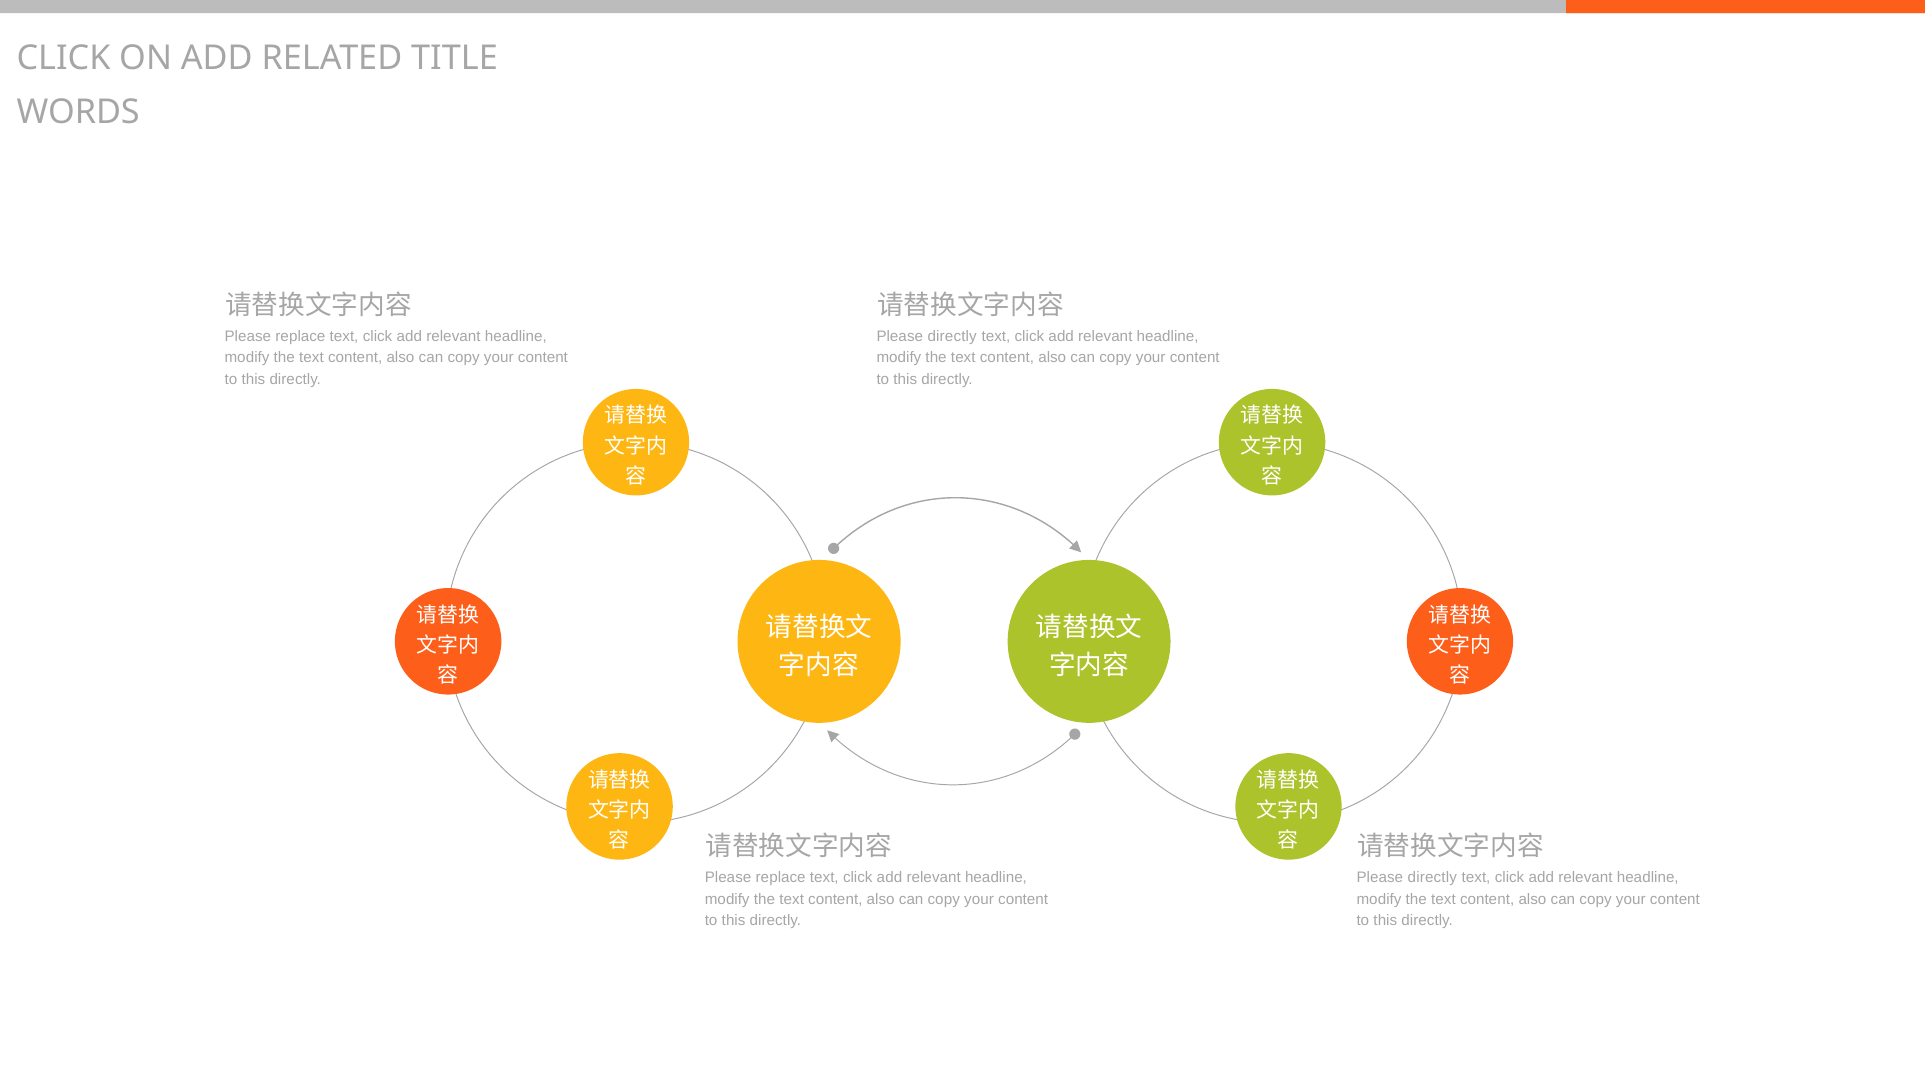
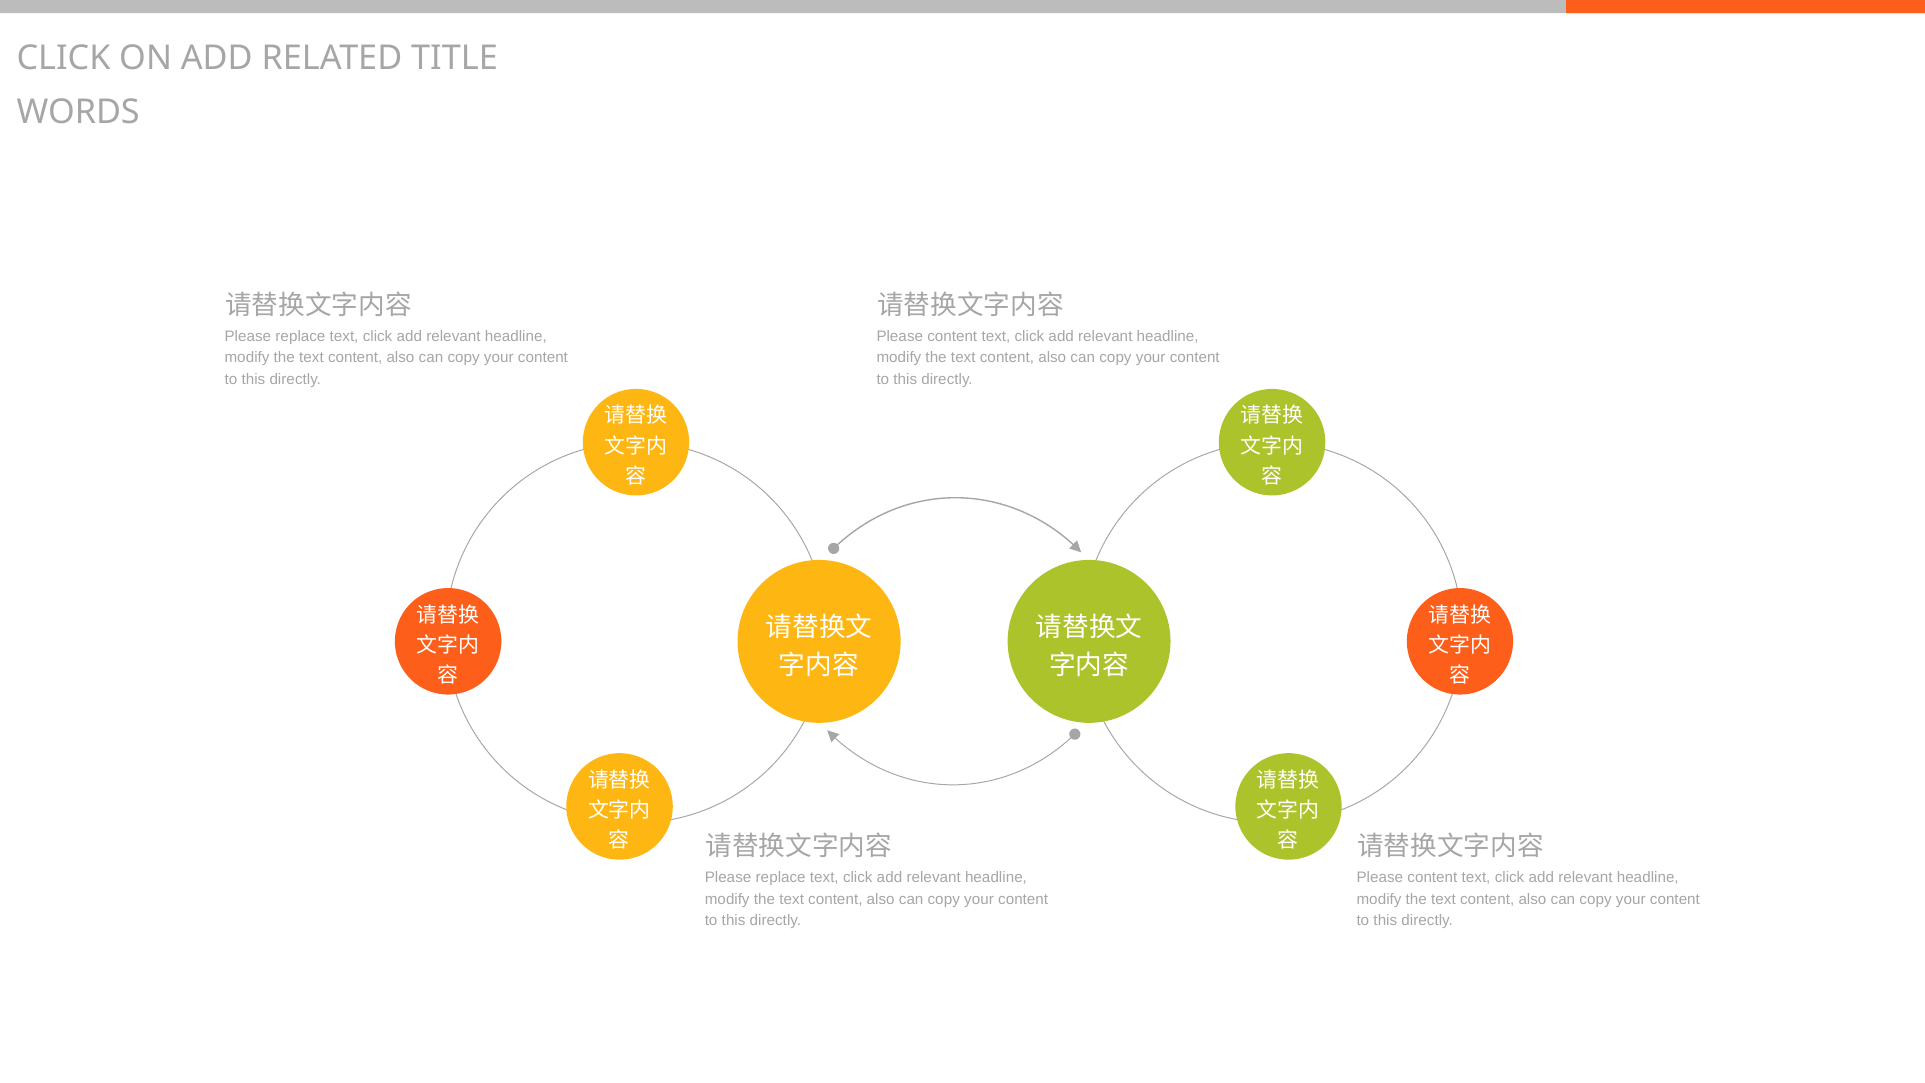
directly: directly -> content (952, 336)
directly: directly -> content (1432, 877)
